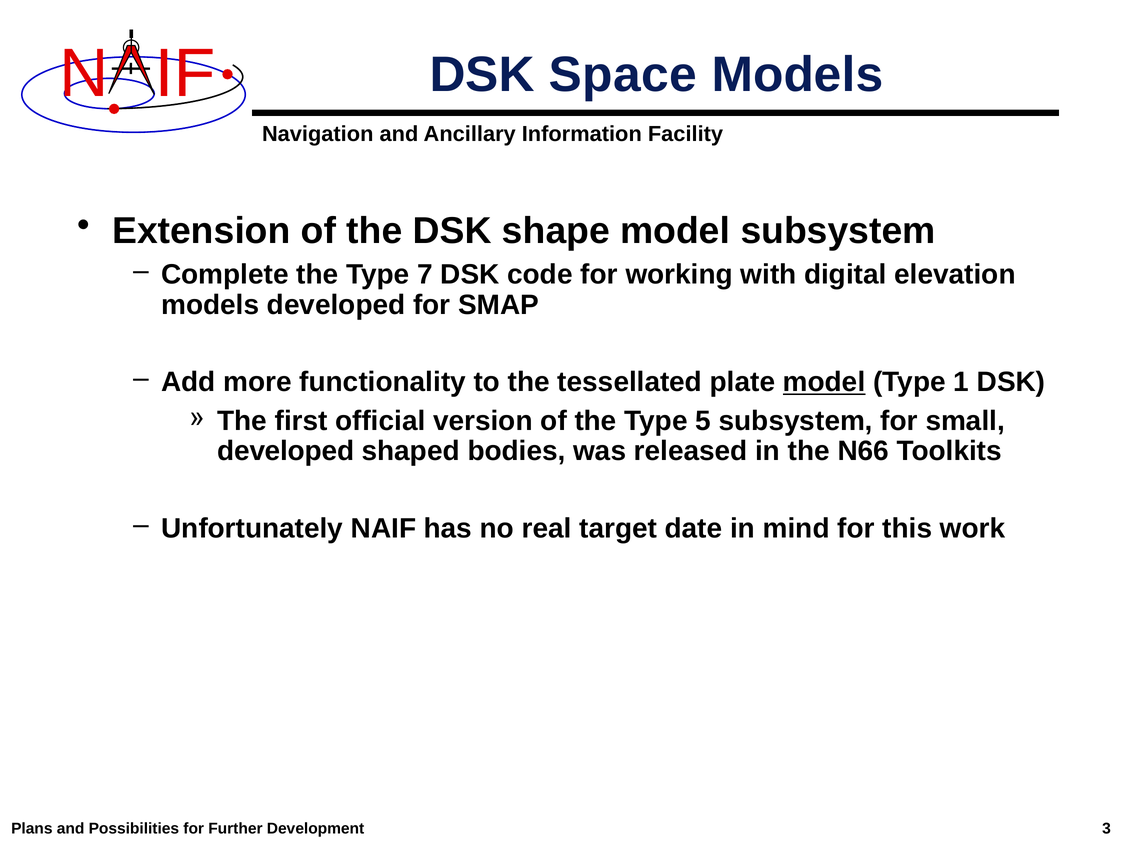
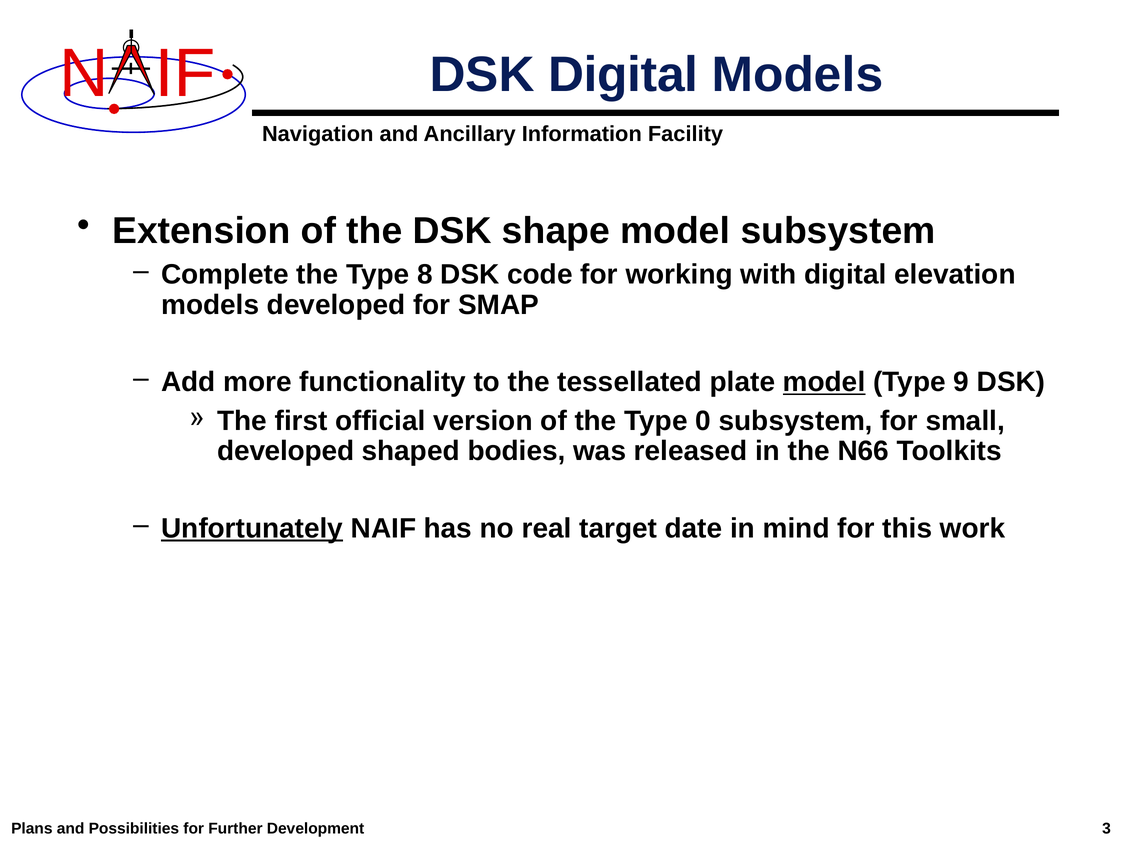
DSK Space: Space -> Digital (623, 75)
7: 7 -> 8 (425, 275)
1: 1 -> 9 (961, 382)
5: 5 -> 0 (703, 421)
Unfortunately underline: none -> present (252, 528)
